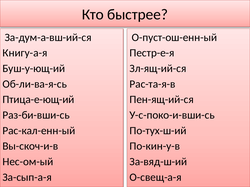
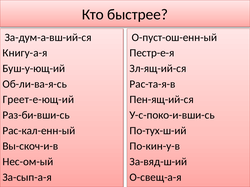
Птица-е-ющ-ий: Птица-е-ющ-ий -> Греет-е-ющ-ий (38, 100)
